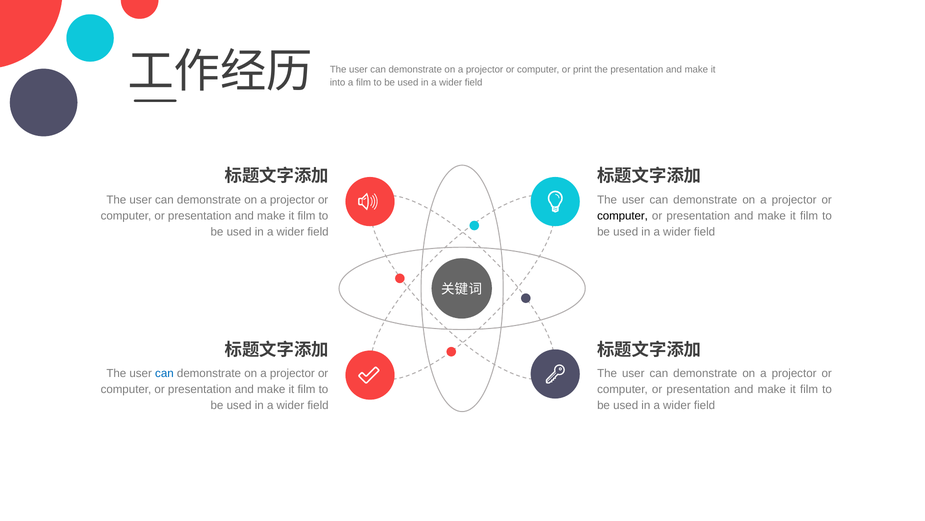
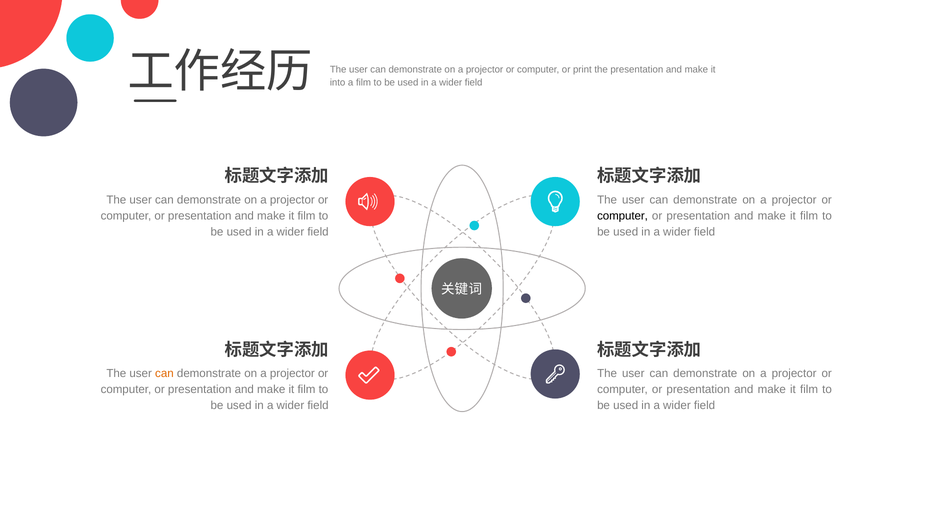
can colour: blue -> orange (164, 373)
